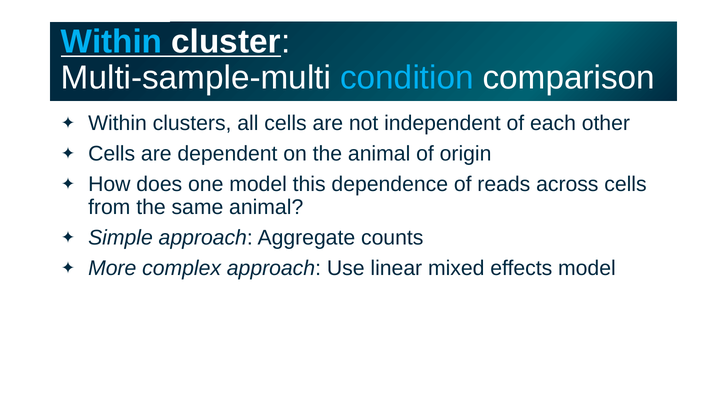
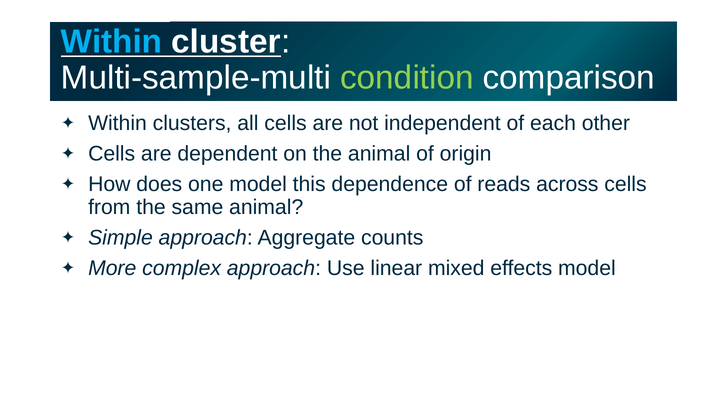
condition colour: light blue -> light green (407, 78)
